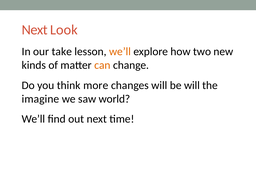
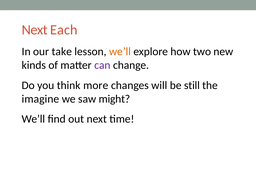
Look: Look -> Each (64, 30)
can colour: orange -> purple (102, 65)
be will: will -> still (192, 85)
world: world -> might (114, 99)
